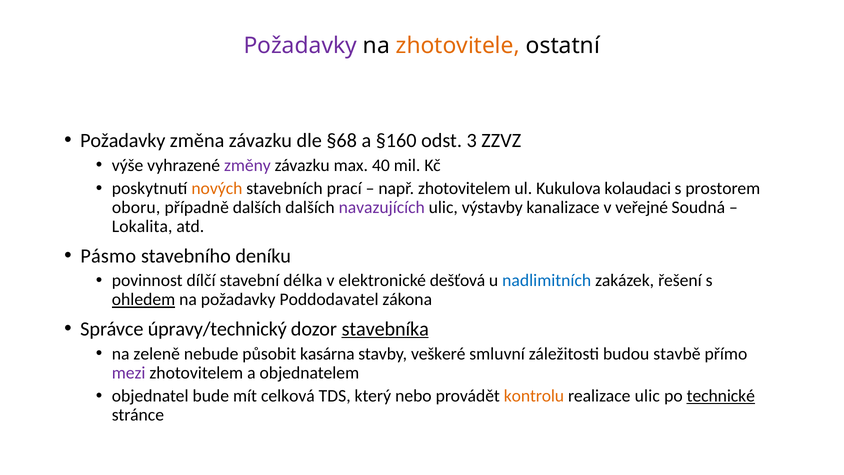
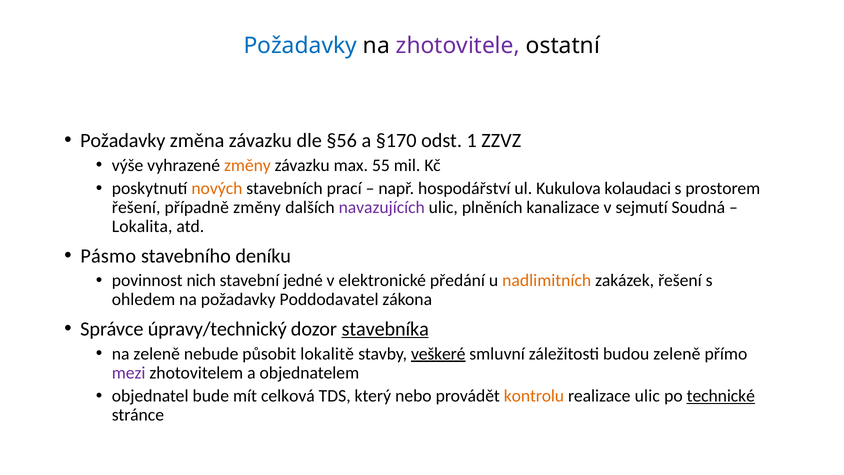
Požadavky colour: purple -> blue (300, 46)
zhotovitele colour: orange -> purple (458, 46)
§68: §68 -> §56 (342, 140)
§160: §160 -> §170 (396, 140)
3: 3 -> 1 (472, 140)
změny colour: purple -> orange (247, 165)
40: 40 -> 55 (381, 165)
např zhotovitelem: zhotovitelem -> hospodářství (464, 189)
oboru: oboru -> řešení (136, 208)
případně dalších: dalších -> změny (257, 208)
výstavby: výstavby -> plněních (492, 208)
veřejné: veřejné -> sejmutí (642, 208)
dílčí: dílčí -> nich (201, 281)
délka: délka -> jedné (303, 281)
dešťová: dešťová -> předání (457, 281)
nadlimitních colour: blue -> orange (547, 281)
ohledem underline: present -> none (144, 300)
kasárna: kasárna -> lokalitě (327, 354)
veškeré underline: none -> present (438, 354)
budou stavbě: stavbě -> zeleně (677, 354)
